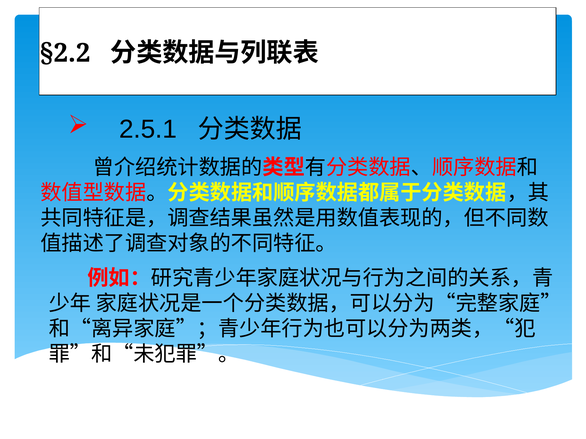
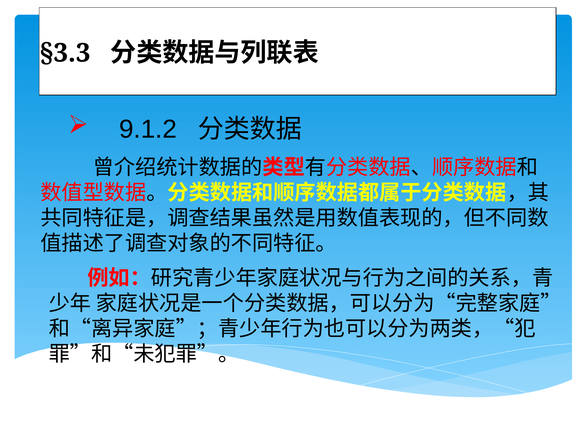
§2.2: §2.2 -> §3.3 (65, 53)
2.5.1: 2.5.1 -> 9.1.2 (148, 129)
